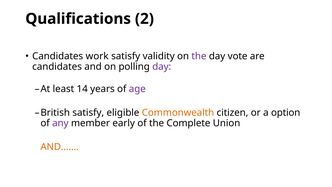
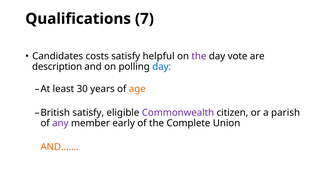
2: 2 -> 7 (144, 19)
work: work -> costs (97, 56)
validity: validity -> helpful (159, 56)
candidates: candidates -> description (57, 67)
day colour: purple -> blue (162, 67)
14: 14 -> 30 (82, 89)
age colour: purple -> orange (137, 89)
Commonwealth colour: orange -> purple (178, 113)
option: option -> parish (286, 113)
